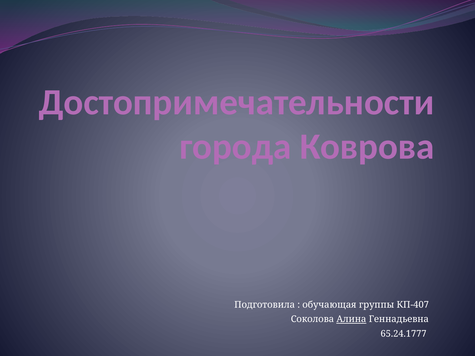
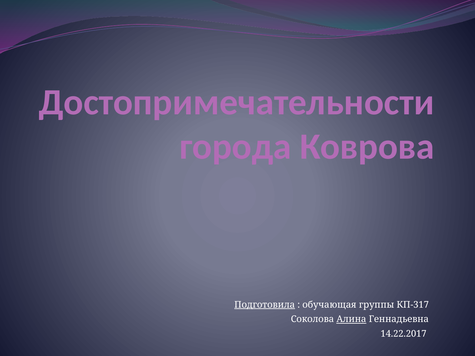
Подготовила underline: none -> present (265, 305)
КП-407: КП-407 -> КП-317 (413, 305)
65.24.1777: 65.24.1777 -> 14.22.2017 (404, 334)
